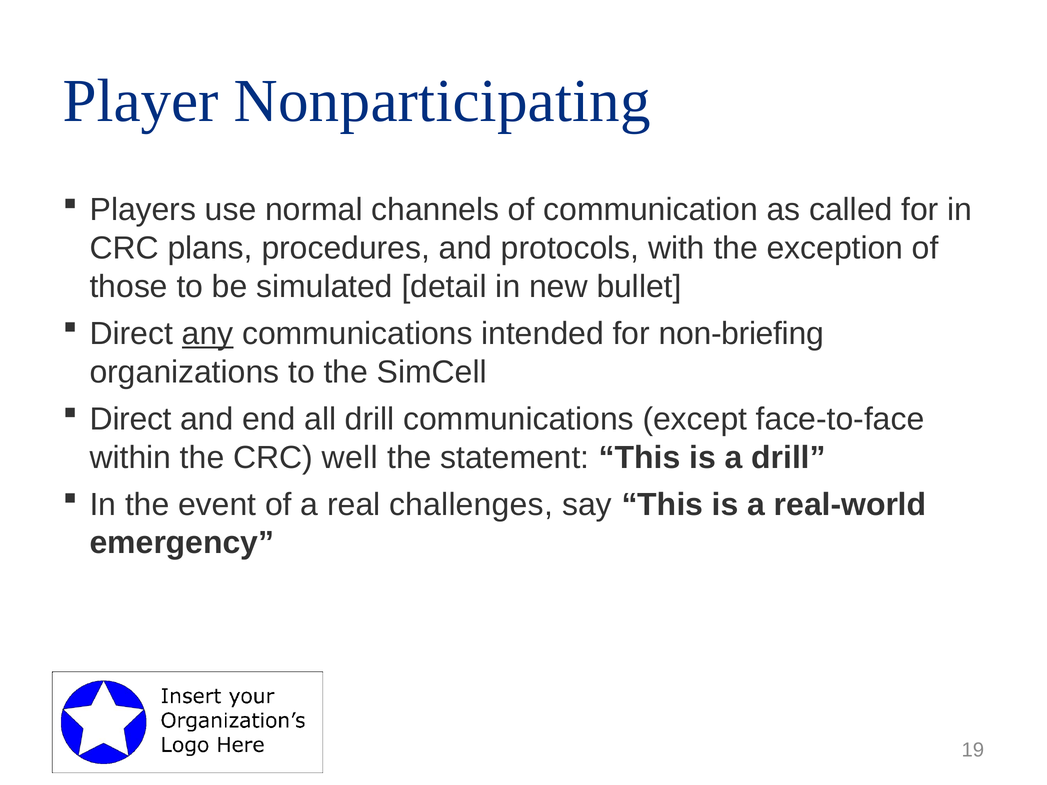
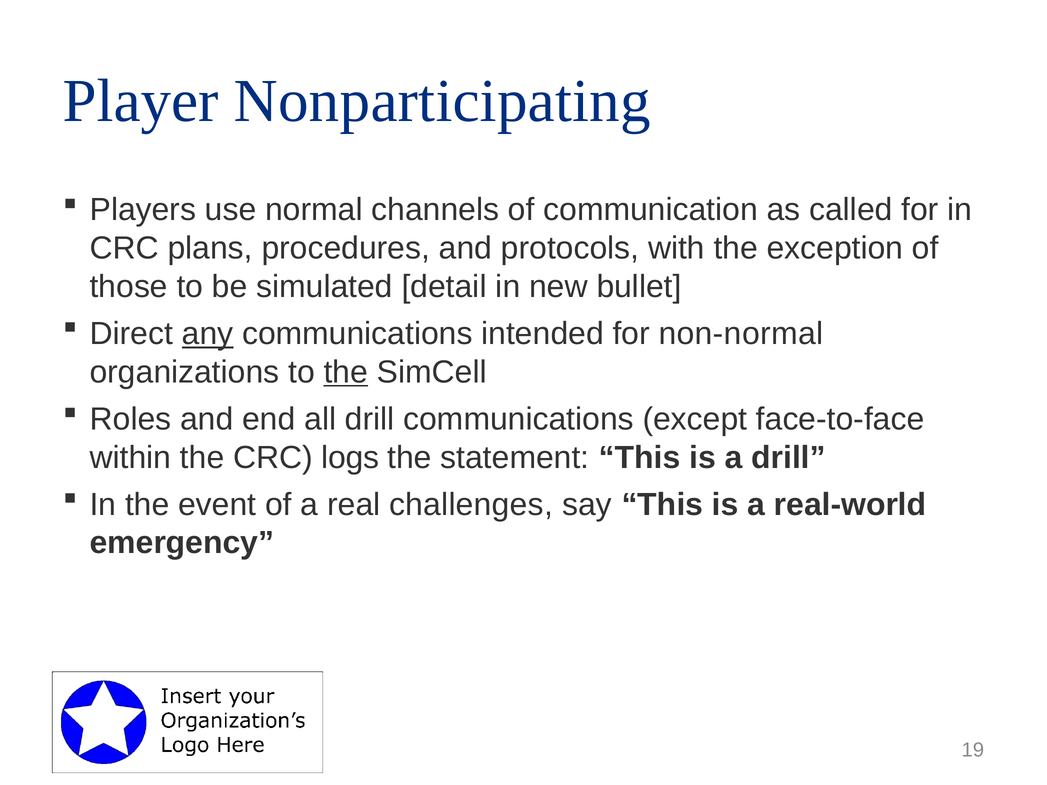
non-briefing: non-briefing -> non-normal (741, 334)
the underline: none -> present (346, 372)
Direct: Direct -> Roles (131, 419)
well: well -> logs (350, 458)
